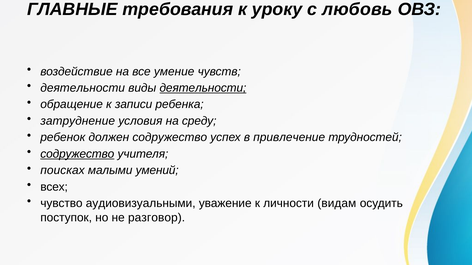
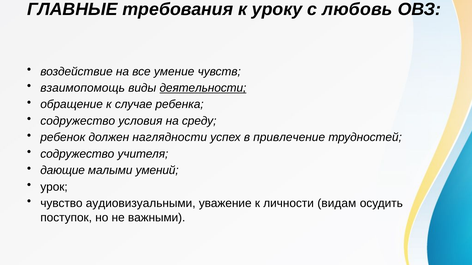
деятельности: деятельности -> взаимопомощь (83, 88)
записи: записи -> случае (134, 105)
затруднение: затруднение -> содружество (78, 121)
должен содружество: содружество -> наглядности (170, 138)
содружество underline: present -> none (77, 154)
поисках: поисках -> дающие (63, 171)
всех: всех -> урок (54, 187)
разговор: разговор -> важными (157, 218)
